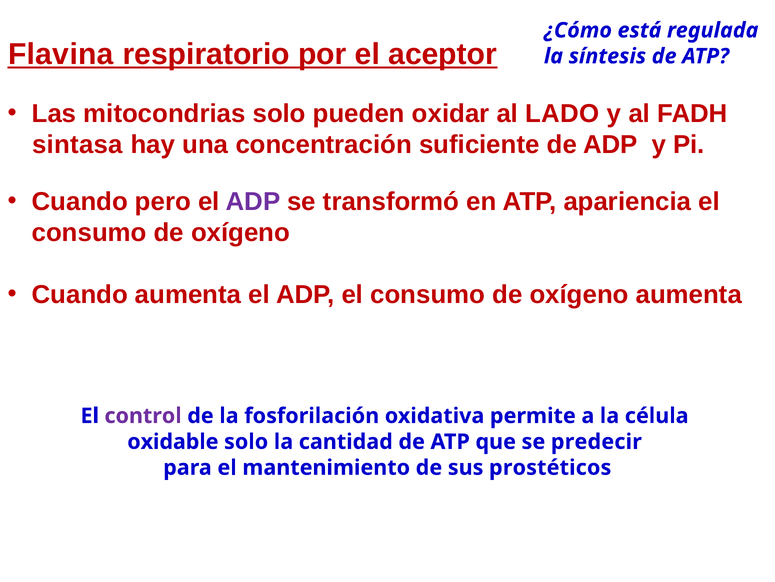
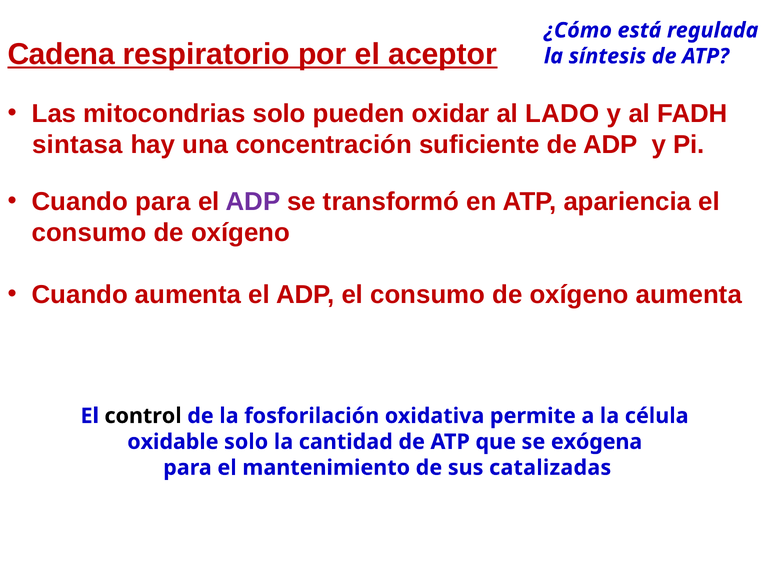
Flavina: Flavina -> Cadena (61, 54)
Cuando pero: pero -> para (163, 201)
control colour: purple -> black (143, 415)
predecir: predecir -> exógena (597, 441)
prostéticos: prostéticos -> catalizadas (550, 467)
